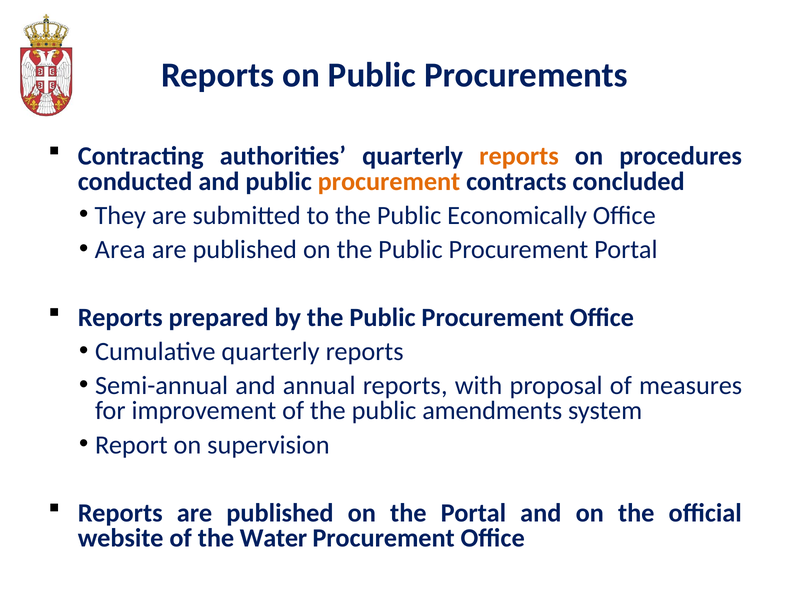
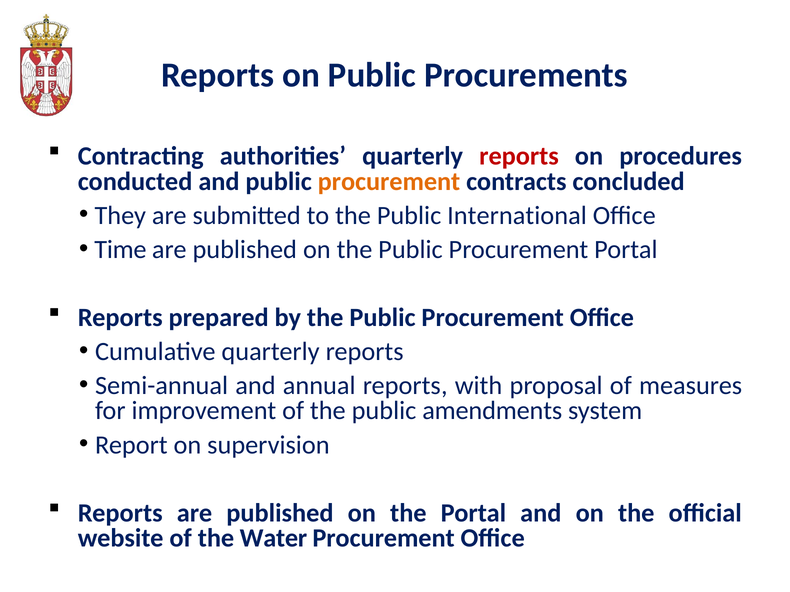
reports colour: orange -> red (519, 156)
Economically: Economically -> International (517, 216)
Area: Area -> Time (120, 250)
